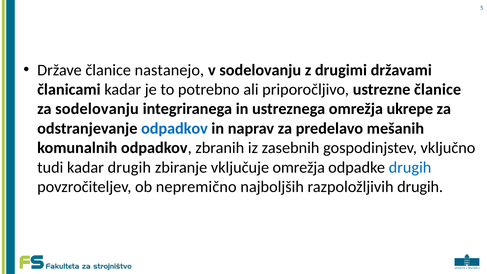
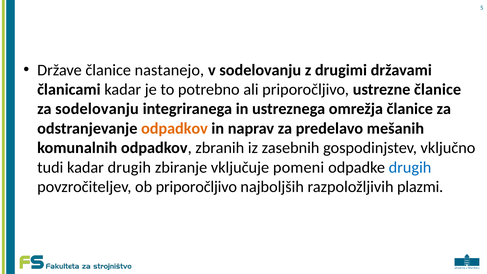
omrežja ukrepe: ukrepe -> članice (410, 109)
odpadkov colour: blue -> orange (174, 128)
vključuje omrežja: omrežja -> pomeni (299, 167)
ob nepremično: nepremično -> priporočljivo (196, 187)
razpoložljivih drugih: drugih -> plazmi (420, 187)
